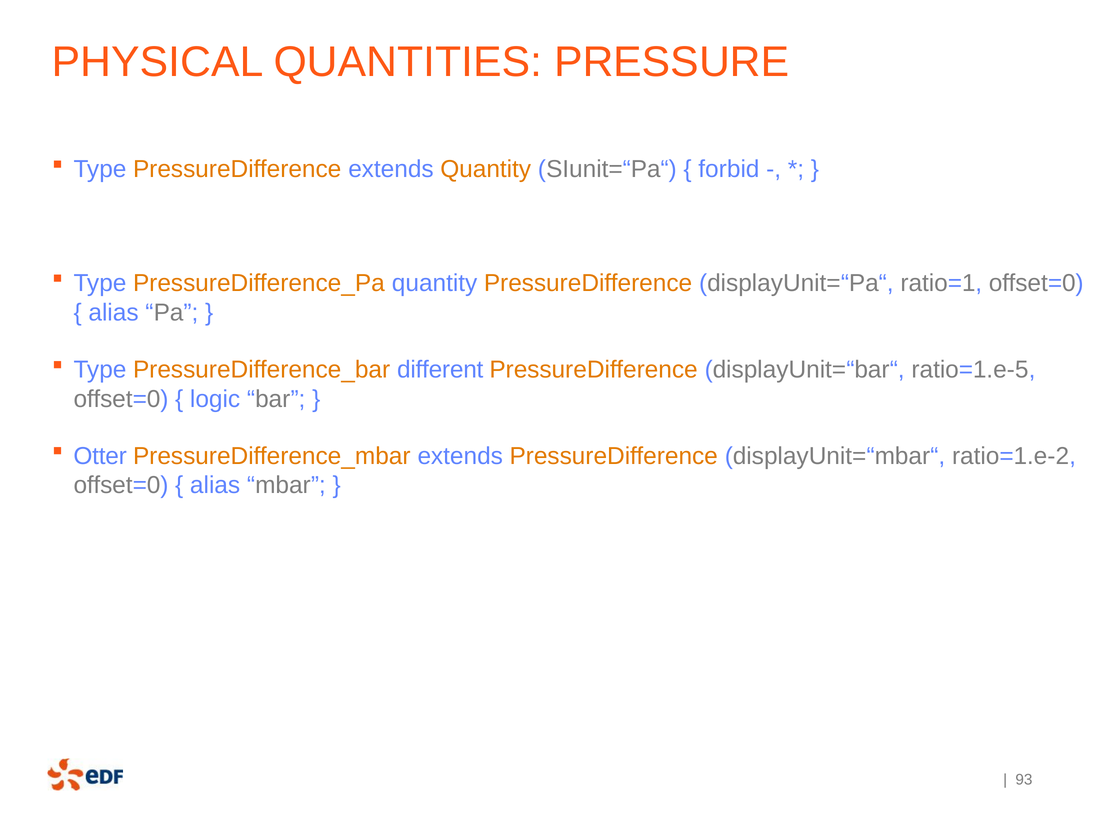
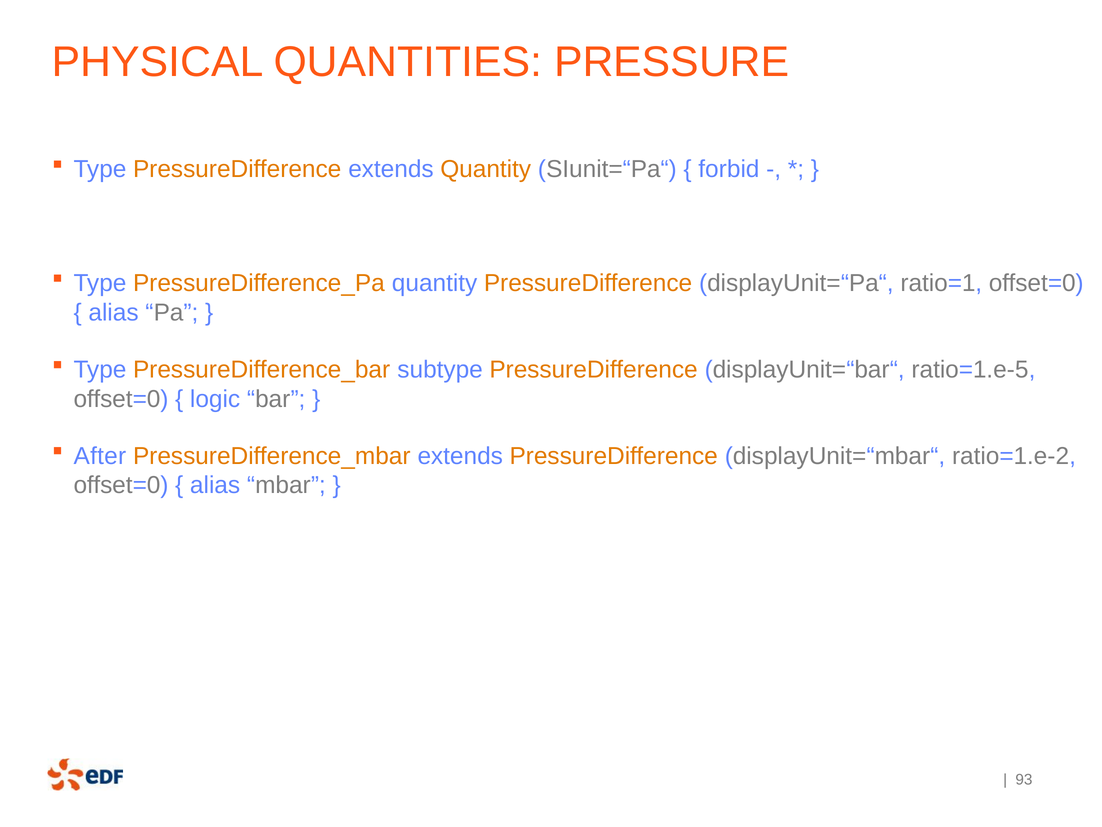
different: different -> subtype (440, 369)
Otter: Otter -> After (100, 456)
